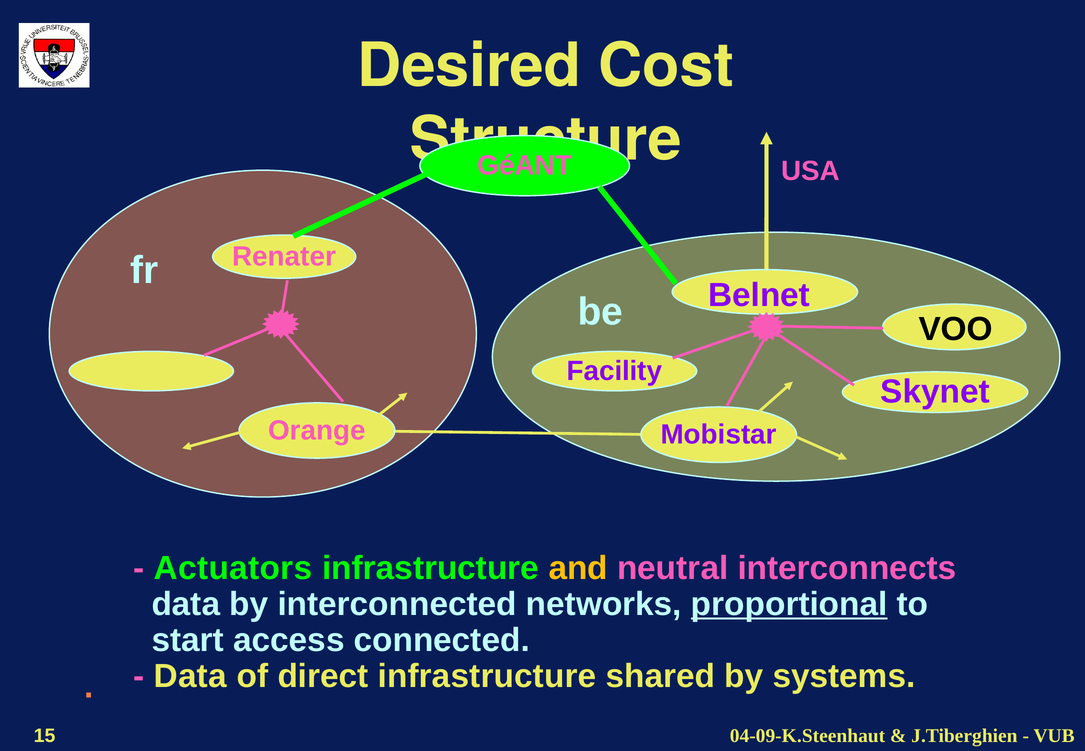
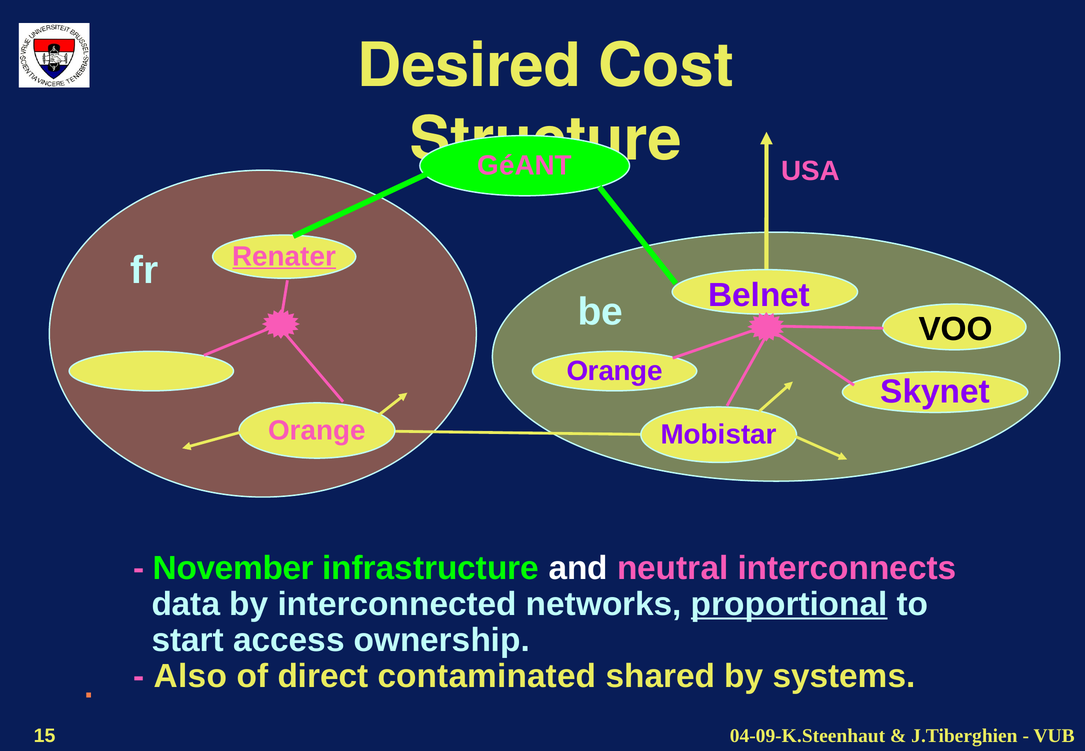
Renater underline: none -> present (284, 256)
Facility: Facility -> Orange (615, 371)
Actuators: Actuators -> November (233, 568)
and colour: yellow -> white (578, 568)
connected: connected -> ownership (442, 640)
Data: Data -> Also (190, 676)
direct infrastructure: infrastructure -> contaminated (487, 676)
